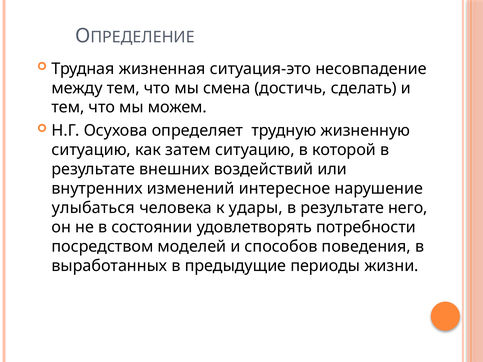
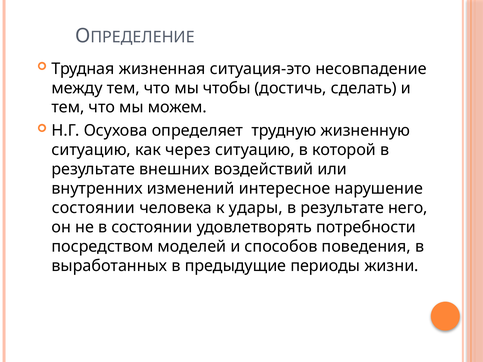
смена: смена -> чтобы (227, 88)
затем: затем -> через (188, 150)
улыбаться: улыбаться -> состоянии (93, 208)
